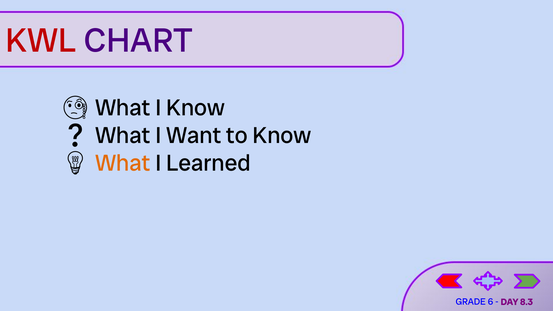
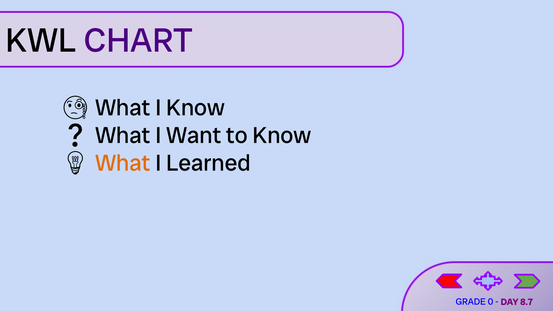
KWL colour: red -> black (41, 41)
6: 6 -> 0 (490, 302)
8.3: 8.3 -> 8.7 (526, 302)
